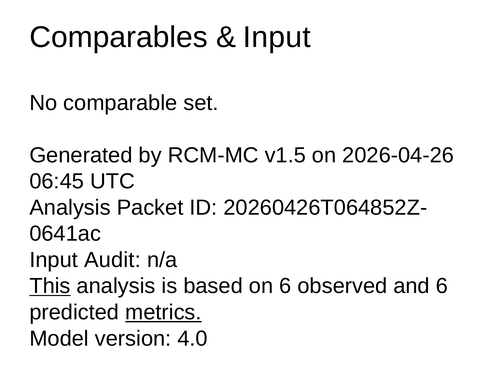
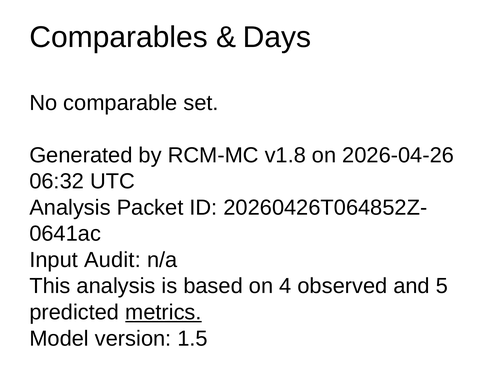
Input: Input -> Days (277, 37)
v1.5: v1.5 -> v1.8 (285, 155)
06:45: 06:45 -> 06:32 (57, 182)
This underline: present -> none (50, 286)
on 6: 6 -> 4 (285, 286)
and 6: 6 -> 5 (442, 286)
4.0: 4.0 -> 1.5 (193, 339)
